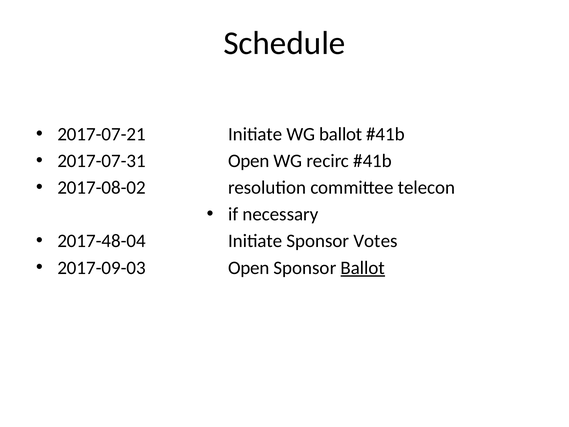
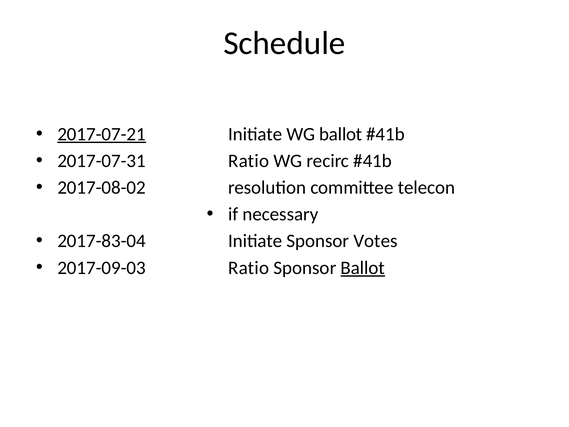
2017-07-21 underline: none -> present (102, 134)
2017-07-31 Open: Open -> Ratio (249, 161)
2017-48-04: 2017-48-04 -> 2017-83-04 (102, 241)
2017-09-03 Open: Open -> Ratio (249, 268)
